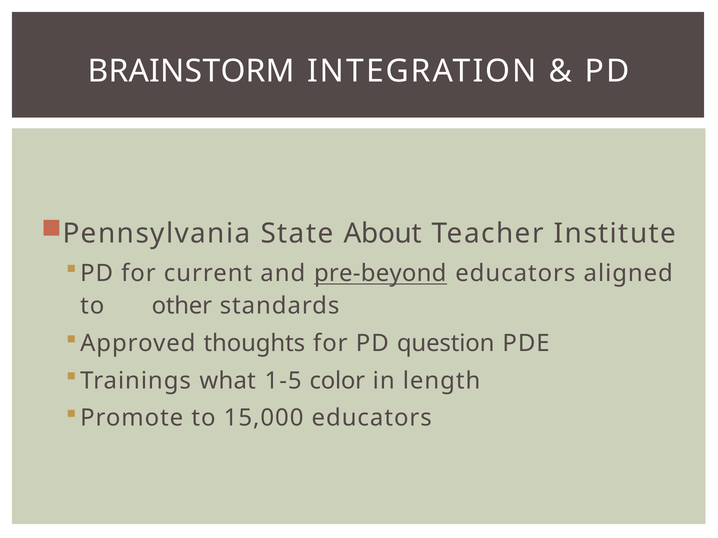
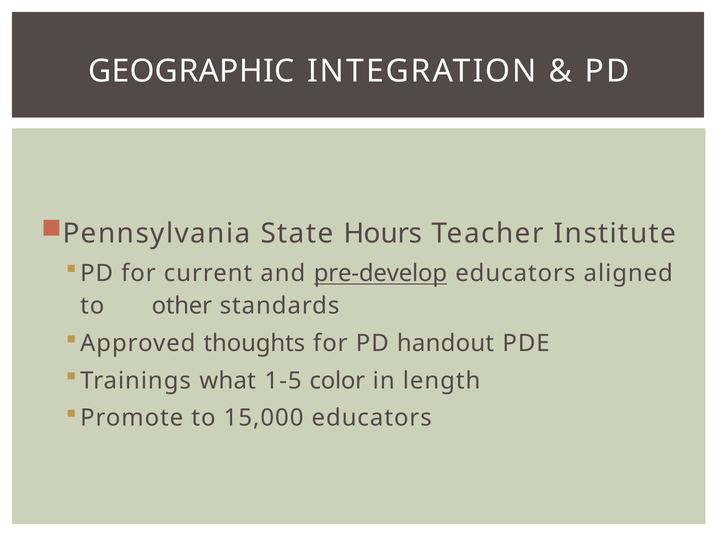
BRAINSTORM: BRAINSTORM -> GEOGRAPHIC (191, 72)
About: About -> Hours (383, 234)
pre-beyond: pre-beyond -> pre-develop (380, 273)
question: question -> handout (446, 344)
